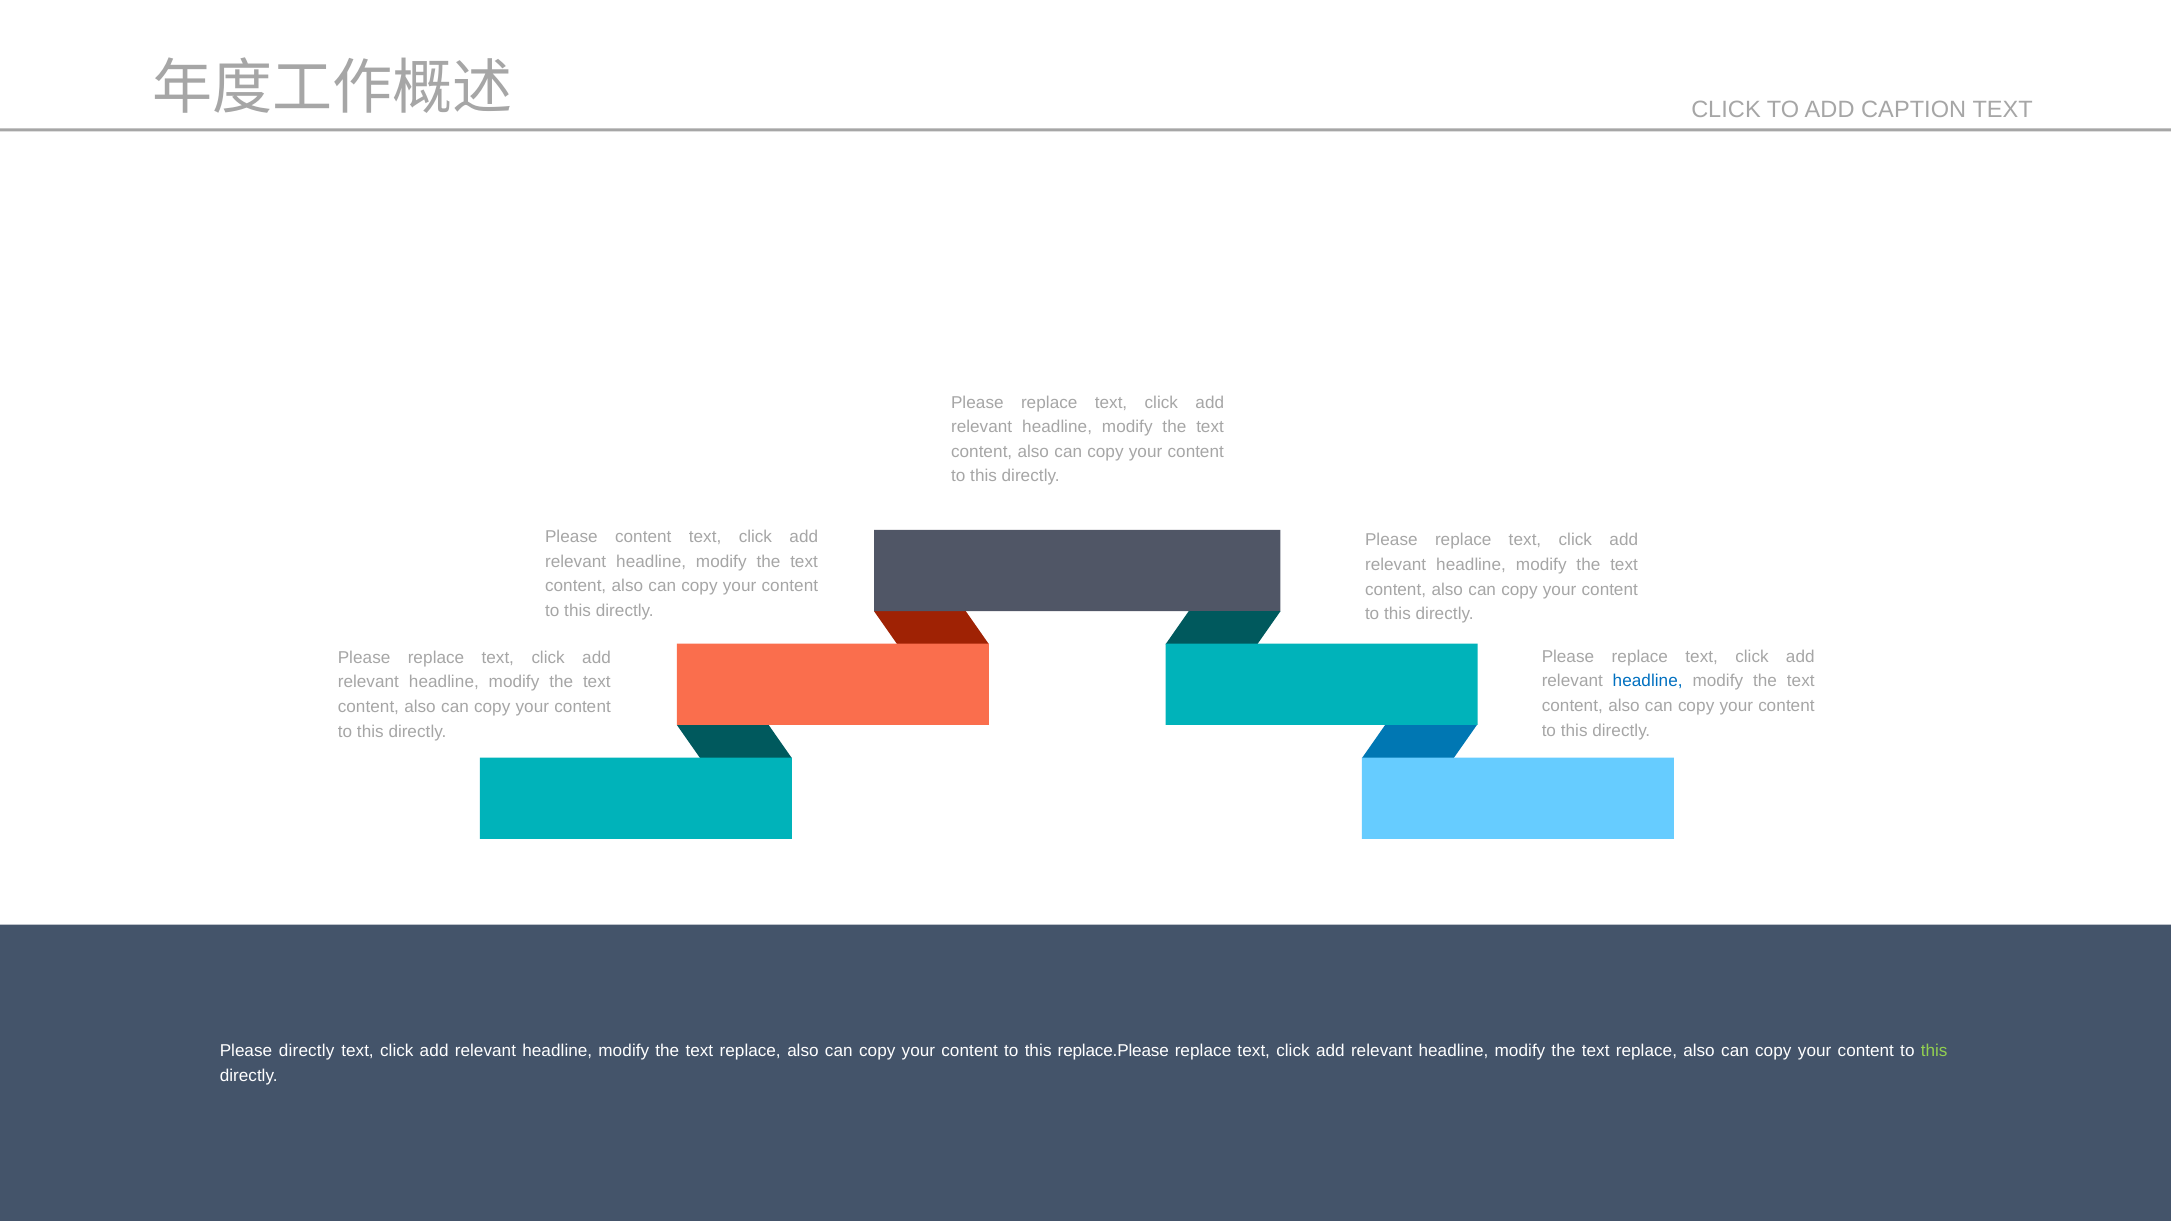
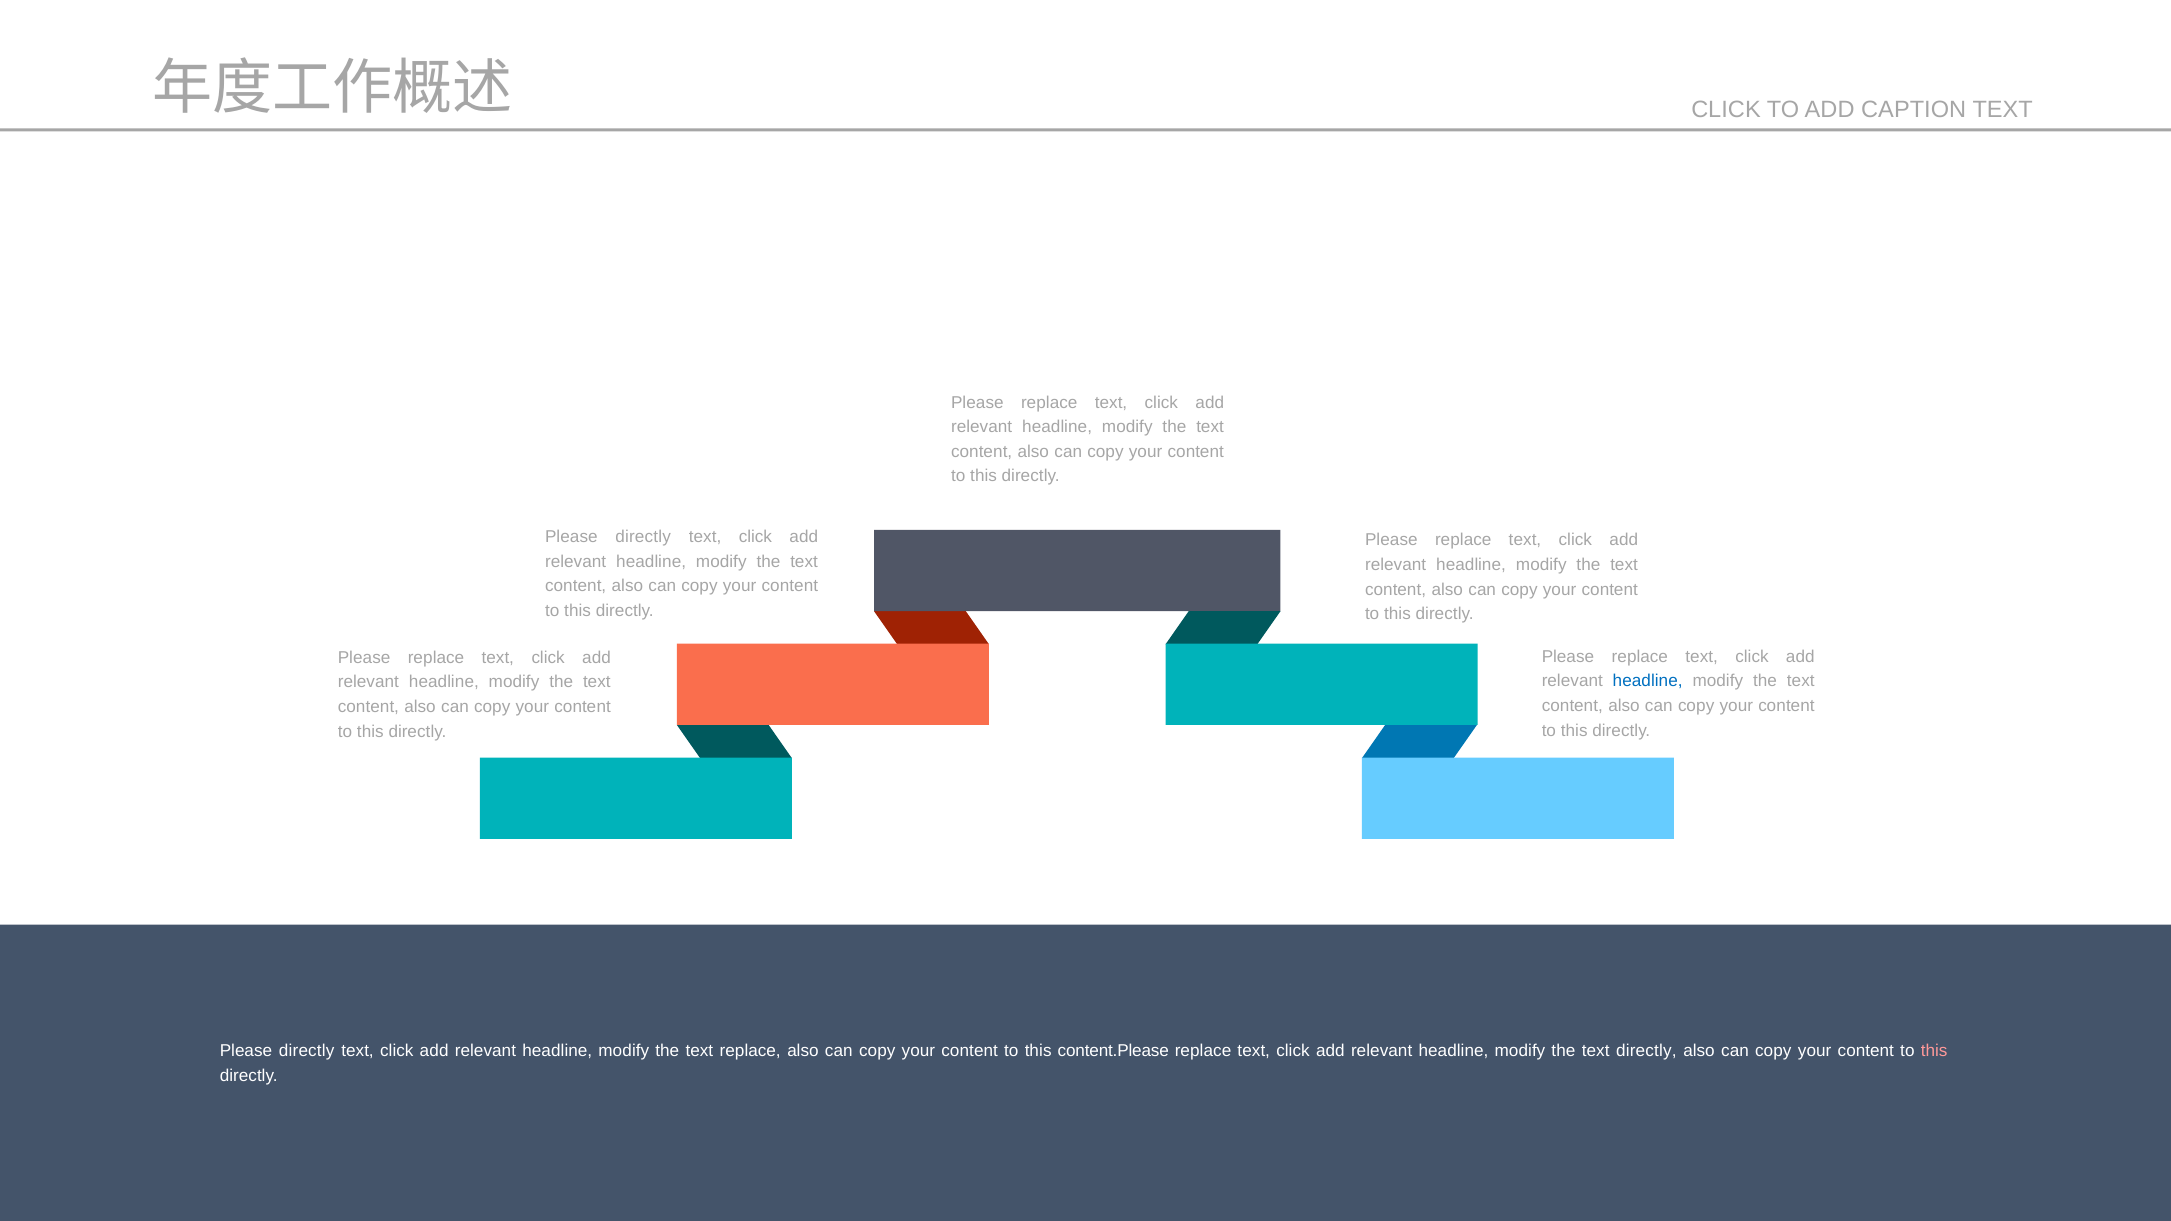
content: content -> directly (643, 537)
replace.Please: replace.Please -> content.Please (1113, 1051)
replace: replace -> directly (1646, 1051)
this colour: light green -> pink (1934, 1051)
